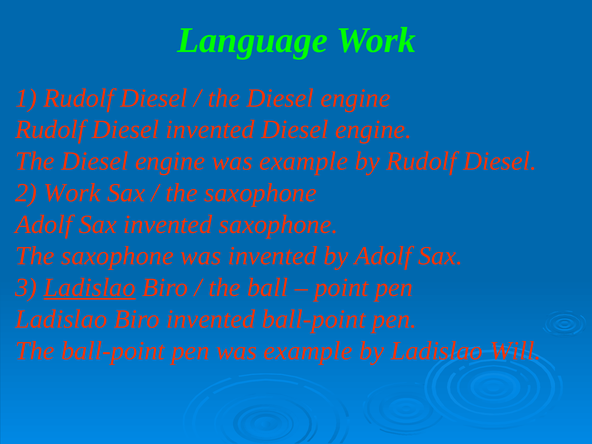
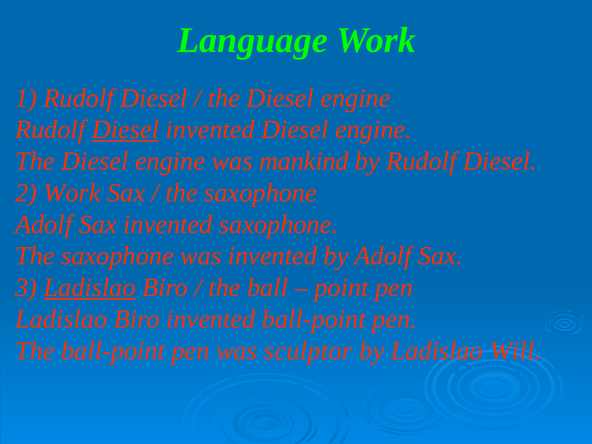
Diesel underline: none -> present (125, 130)
engine was example: example -> mankind (304, 161)
pen was example: example -> sculptor (308, 351)
